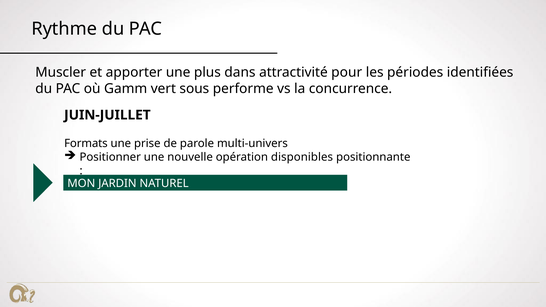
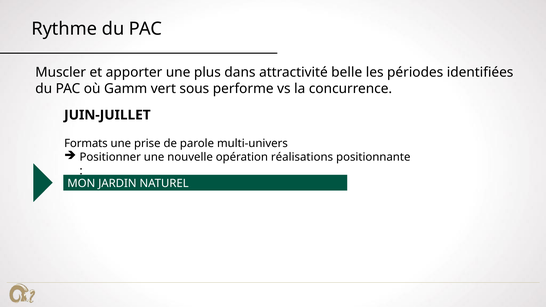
pour: pour -> belle (347, 72)
disponibles: disponibles -> réalisations (302, 157)
